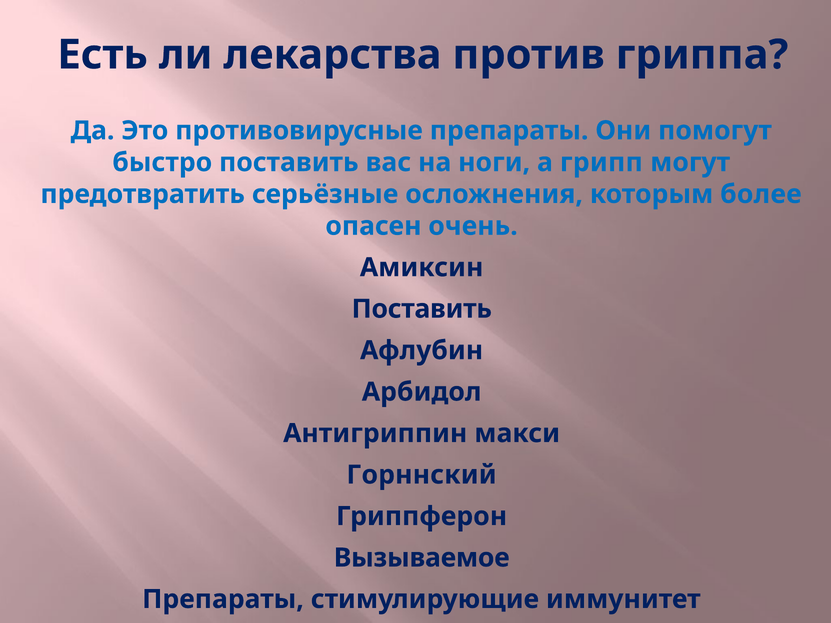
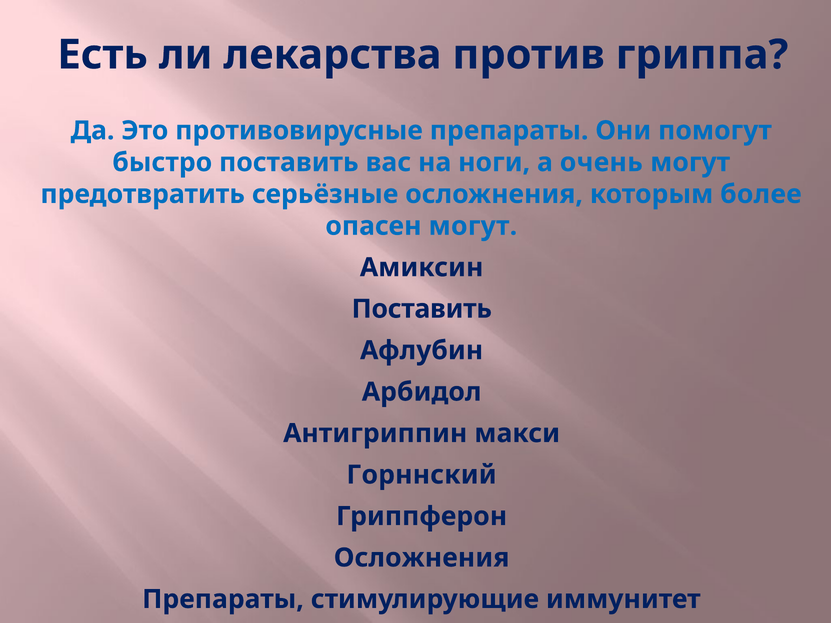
грипп: грипп -> очень (601, 162)
опасен очень: очень -> могут (473, 226)
Вызываемое: Вызываемое -> Осложнения (422, 558)
